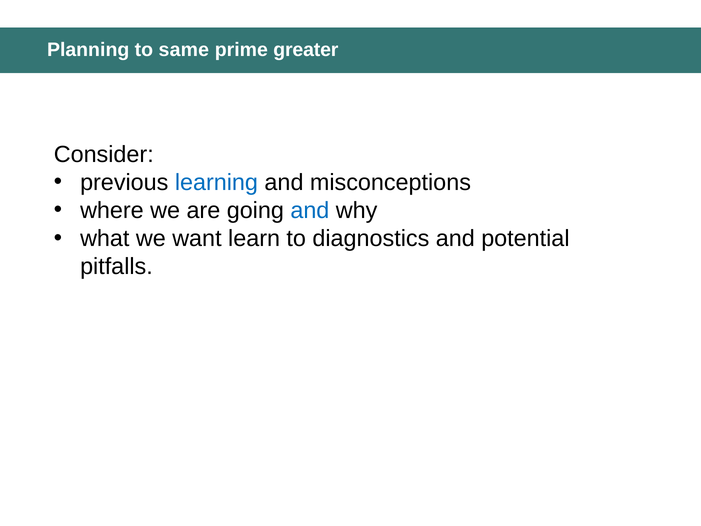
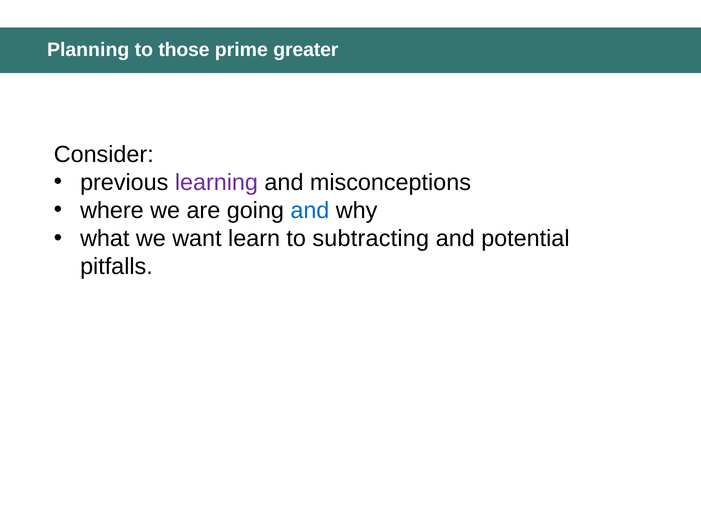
same: same -> those (184, 50)
learning colour: blue -> purple (216, 182)
diagnostics: diagnostics -> subtracting (371, 239)
